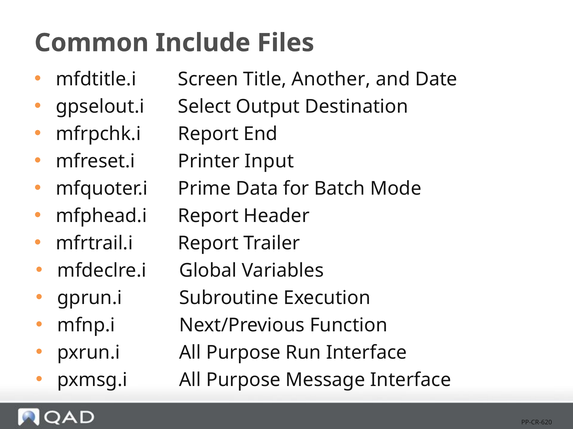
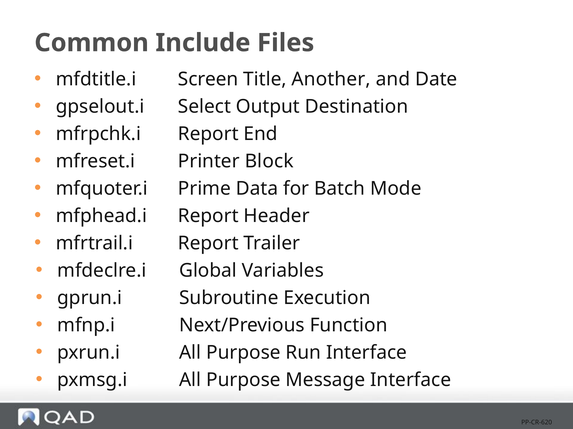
Input: Input -> Block (269, 161)
